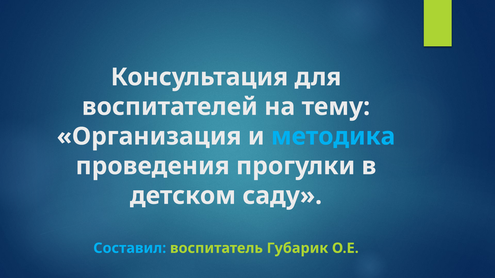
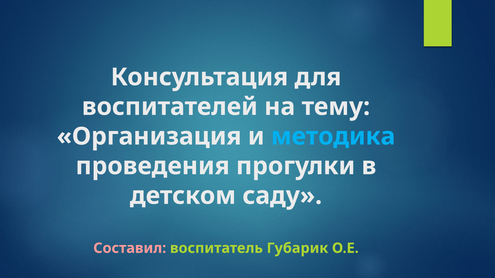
Составил colour: light blue -> pink (130, 249)
